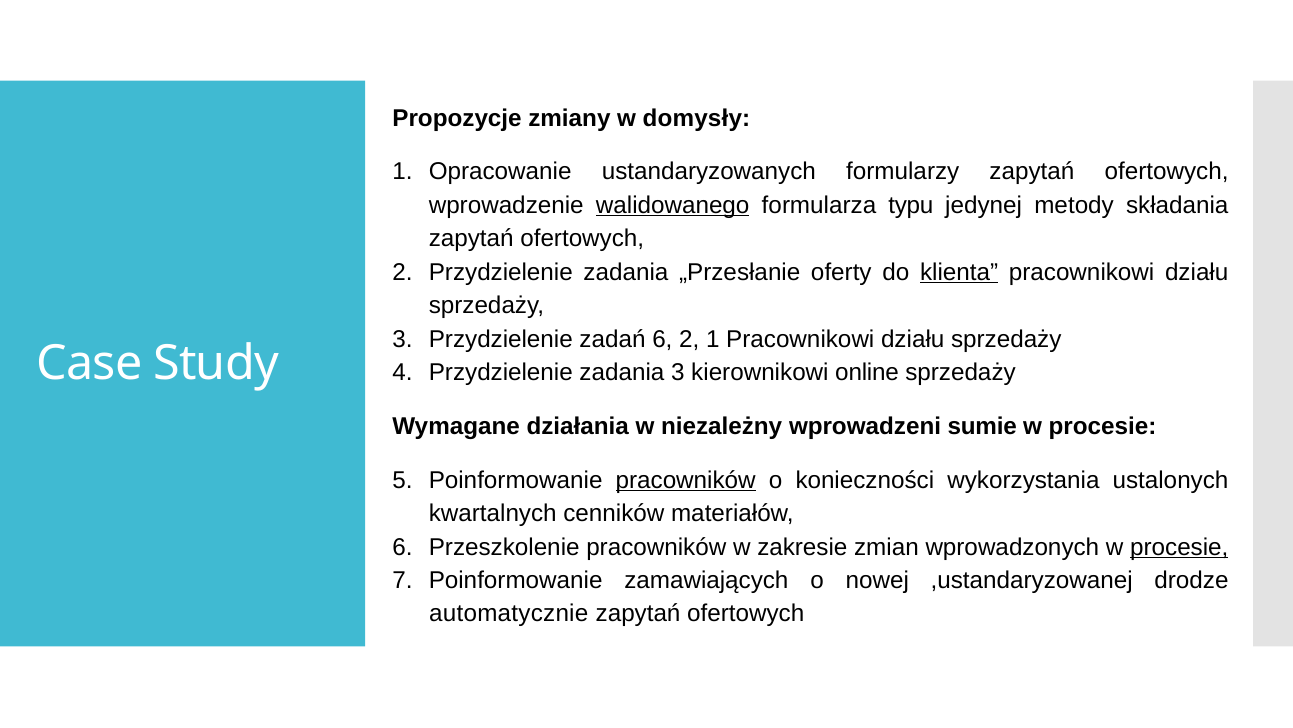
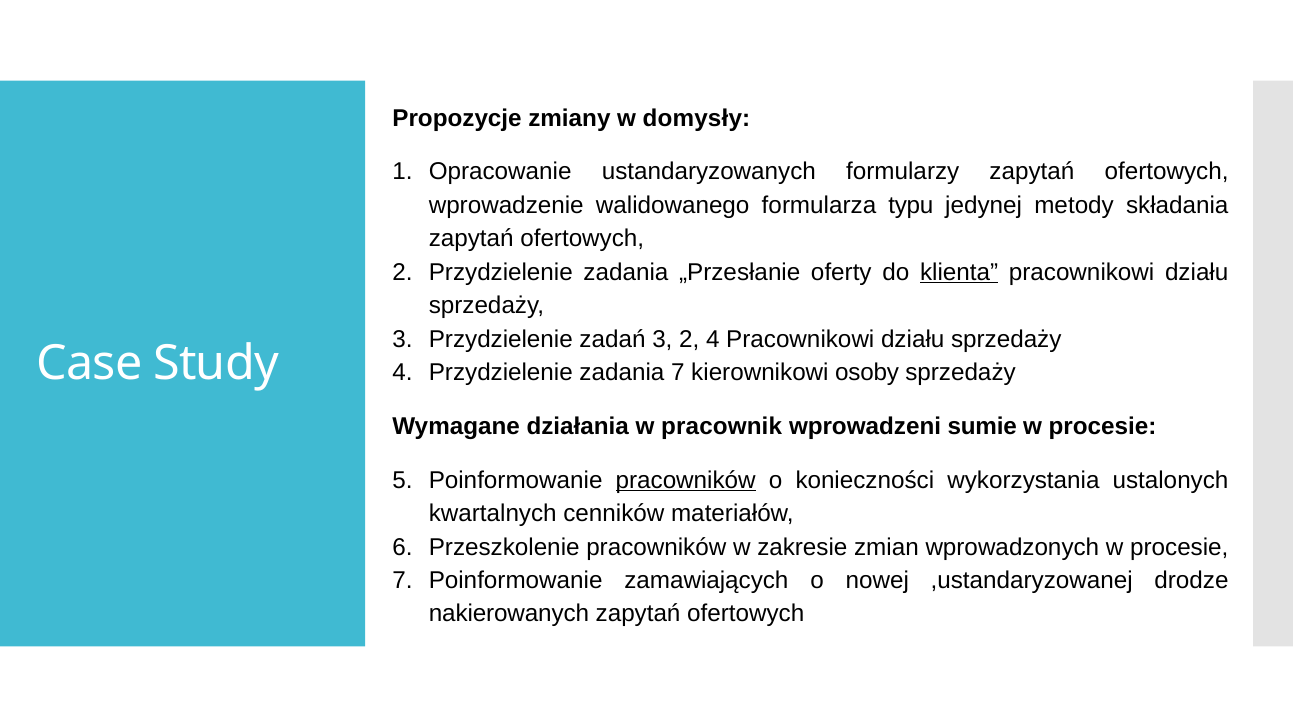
walidowanego underline: present -> none (673, 205)
zadań 6: 6 -> 3 (662, 339)
2 1: 1 -> 4 (713, 339)
zadania 3: 3 -> 7 (678, 372)
online: online -> osoby (867, 372)
niezależny: niezależny -> pracownik (722, 426)
procesie underline: present -> none (1179, 546)
automatycznie: automatycznie -> nakierowanych (509, 613)
